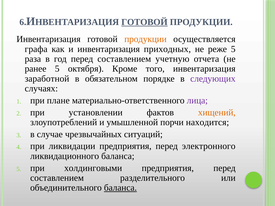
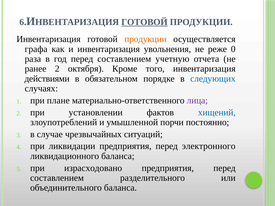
приходных: приходных -> увольнения (167, 49)
реже 5: 5 -> 0 (233, 49)
ранее 5: 5 -> 2 (57, 69)
заработной: заработной -> действиями (47, 79)
следующих colour: purple -> blue (213, 79)
хищений colour: orange -> blue (217, 113)
находится: находится -> постоянно (208, 122)
холдинговыми: холдинговыми -> израсходовано (93, 168)
баланса underline: present -> none (120, 188)
